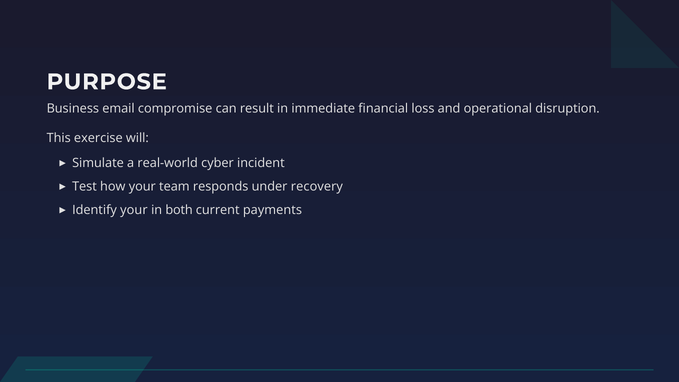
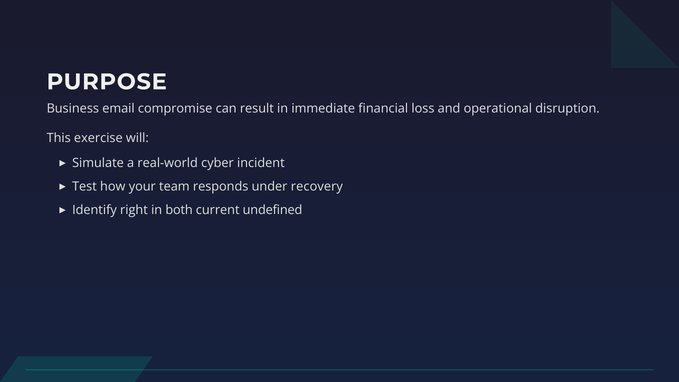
Identify your: your -> right (134, 210)
payments: payments -> undefined (273, 210)
